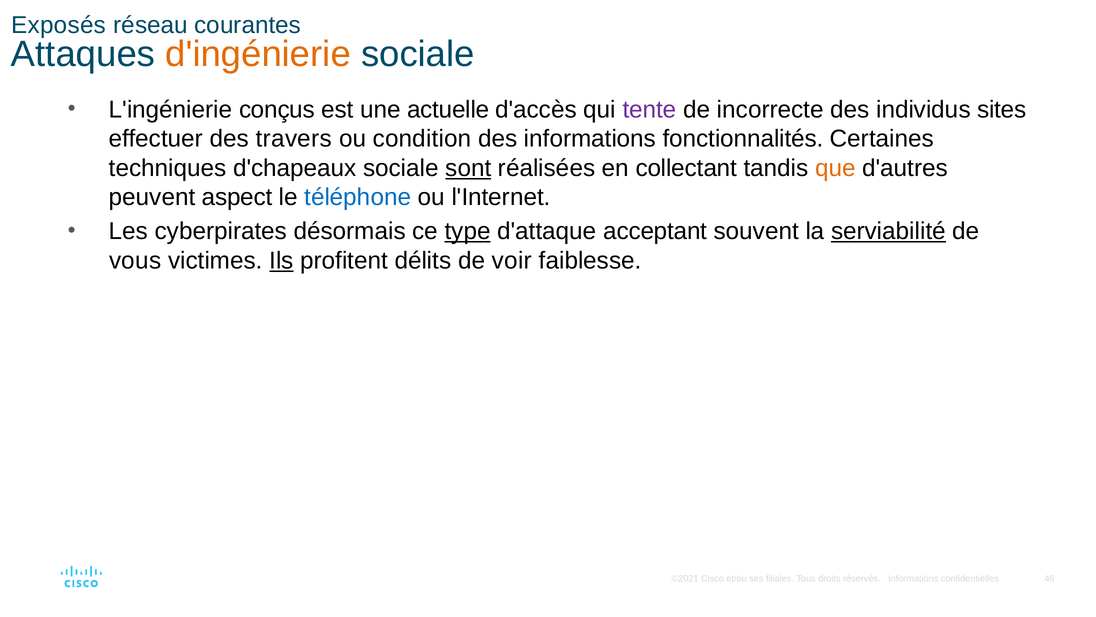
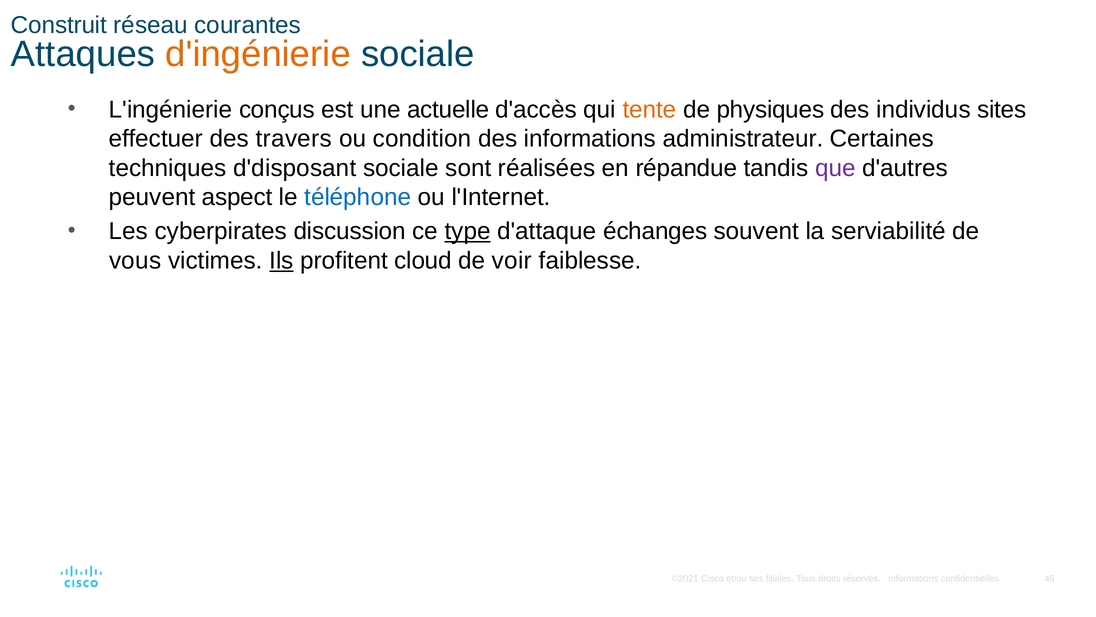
Exposés: Exposés -> Construit (59, 25)
tente colour: purple -> orange (650, 110)
incorrecte: incorrecte -> physiques (770, 110)
fonctionnalités: fonctionnalités -> administrateur (743, 139)
d'chapeaux: d'chapeaux -> d'disposant (295, 168)
sont underline: present -> none (468, 168)
collectant: collectant -> répandue (686, 168)
que colour: orange -> purple (835, 168)
désormais: désormais -> discussion (350, 231)
acceptant: acceptant -> échanges (655, 231)
serviabilité underline: present -> none (888, 231)
délits: délits -> cloud (423, 260)
